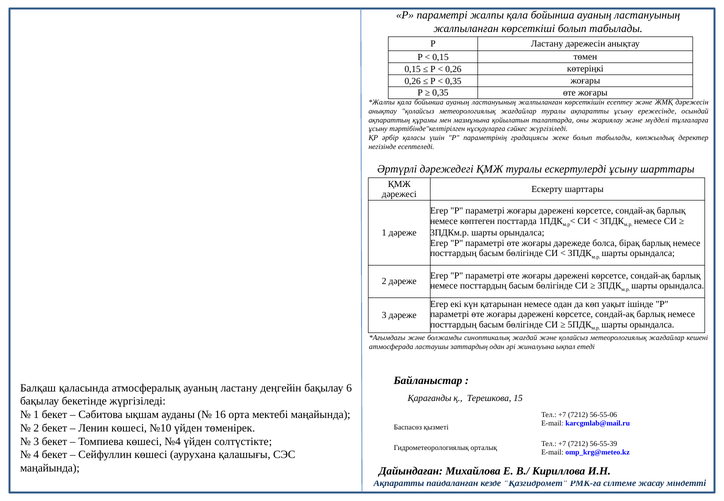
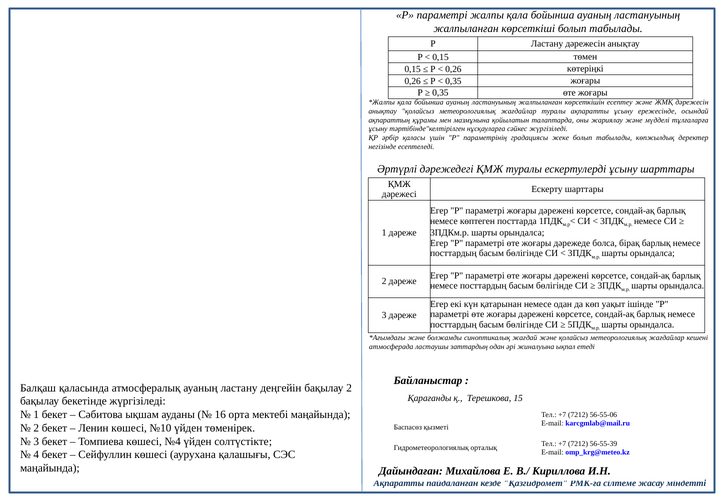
бақылау 6: 6 -> 2 (349, 388)
